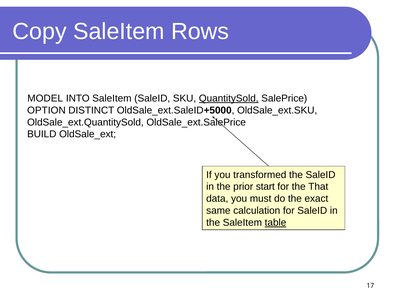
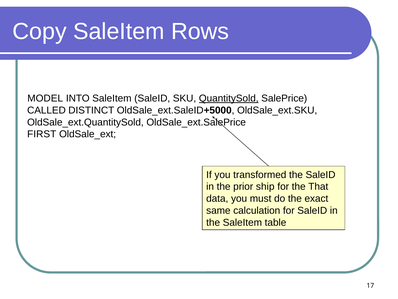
OPTION: OPTION -> CALLED (46, 110)
BUILD: BUILD -> FIRST (42, 134)
start: start -> ship (265, 186)
table underline: present -> none (276, 222)
